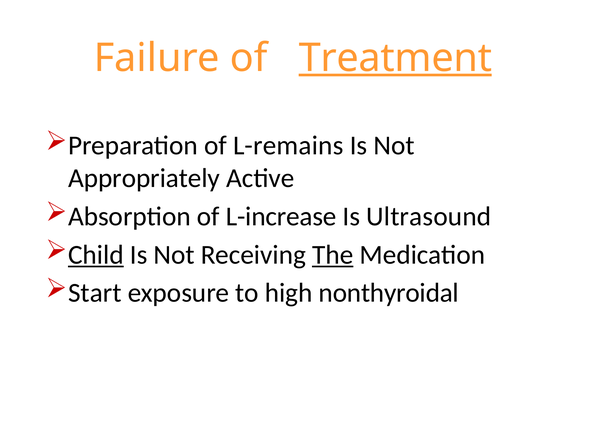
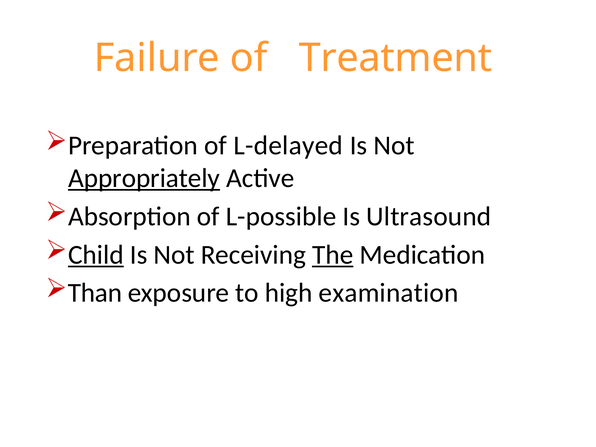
Treatment underline: present -> none (395, 58)
L-remains: L-remains -> L-delayed (288, 145)
Appropriately underline: none -> present (144, 178)
L-increase: L-increase -> L-possible (281, 216)
Start: Start -> Than (95, 293)
nonthyroidal: nonthyroidal -> examination (389, 293)
